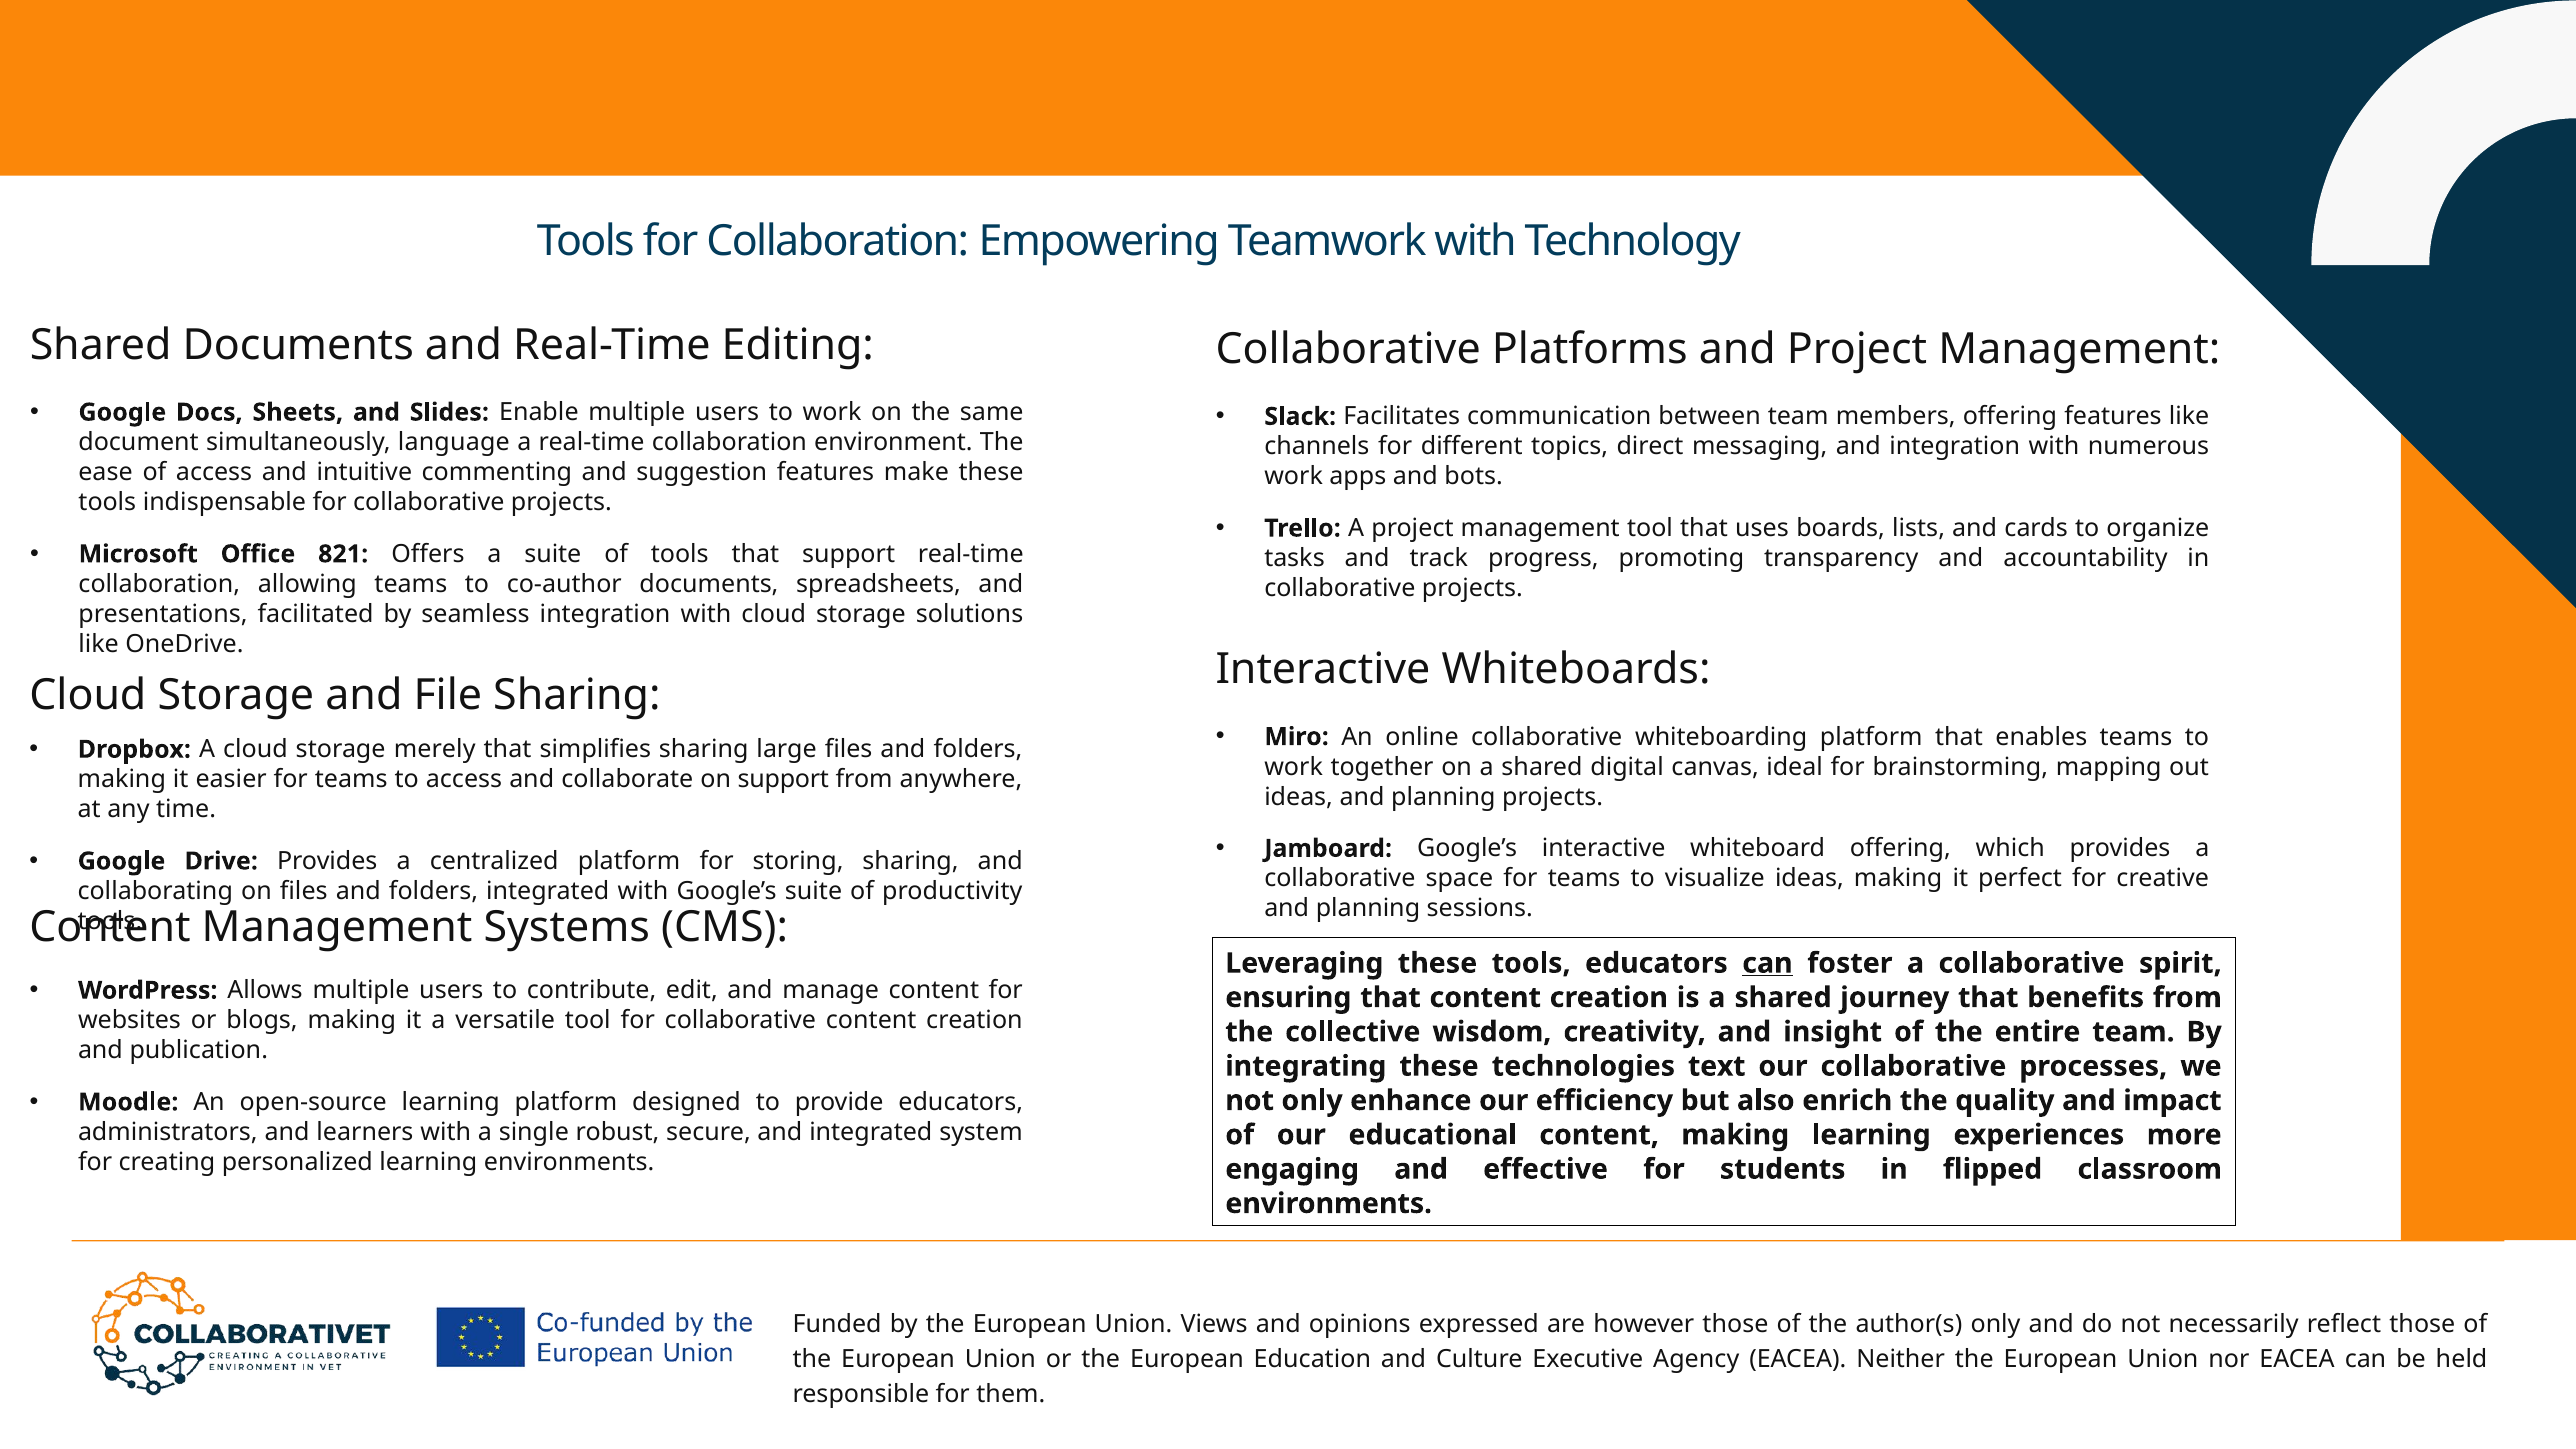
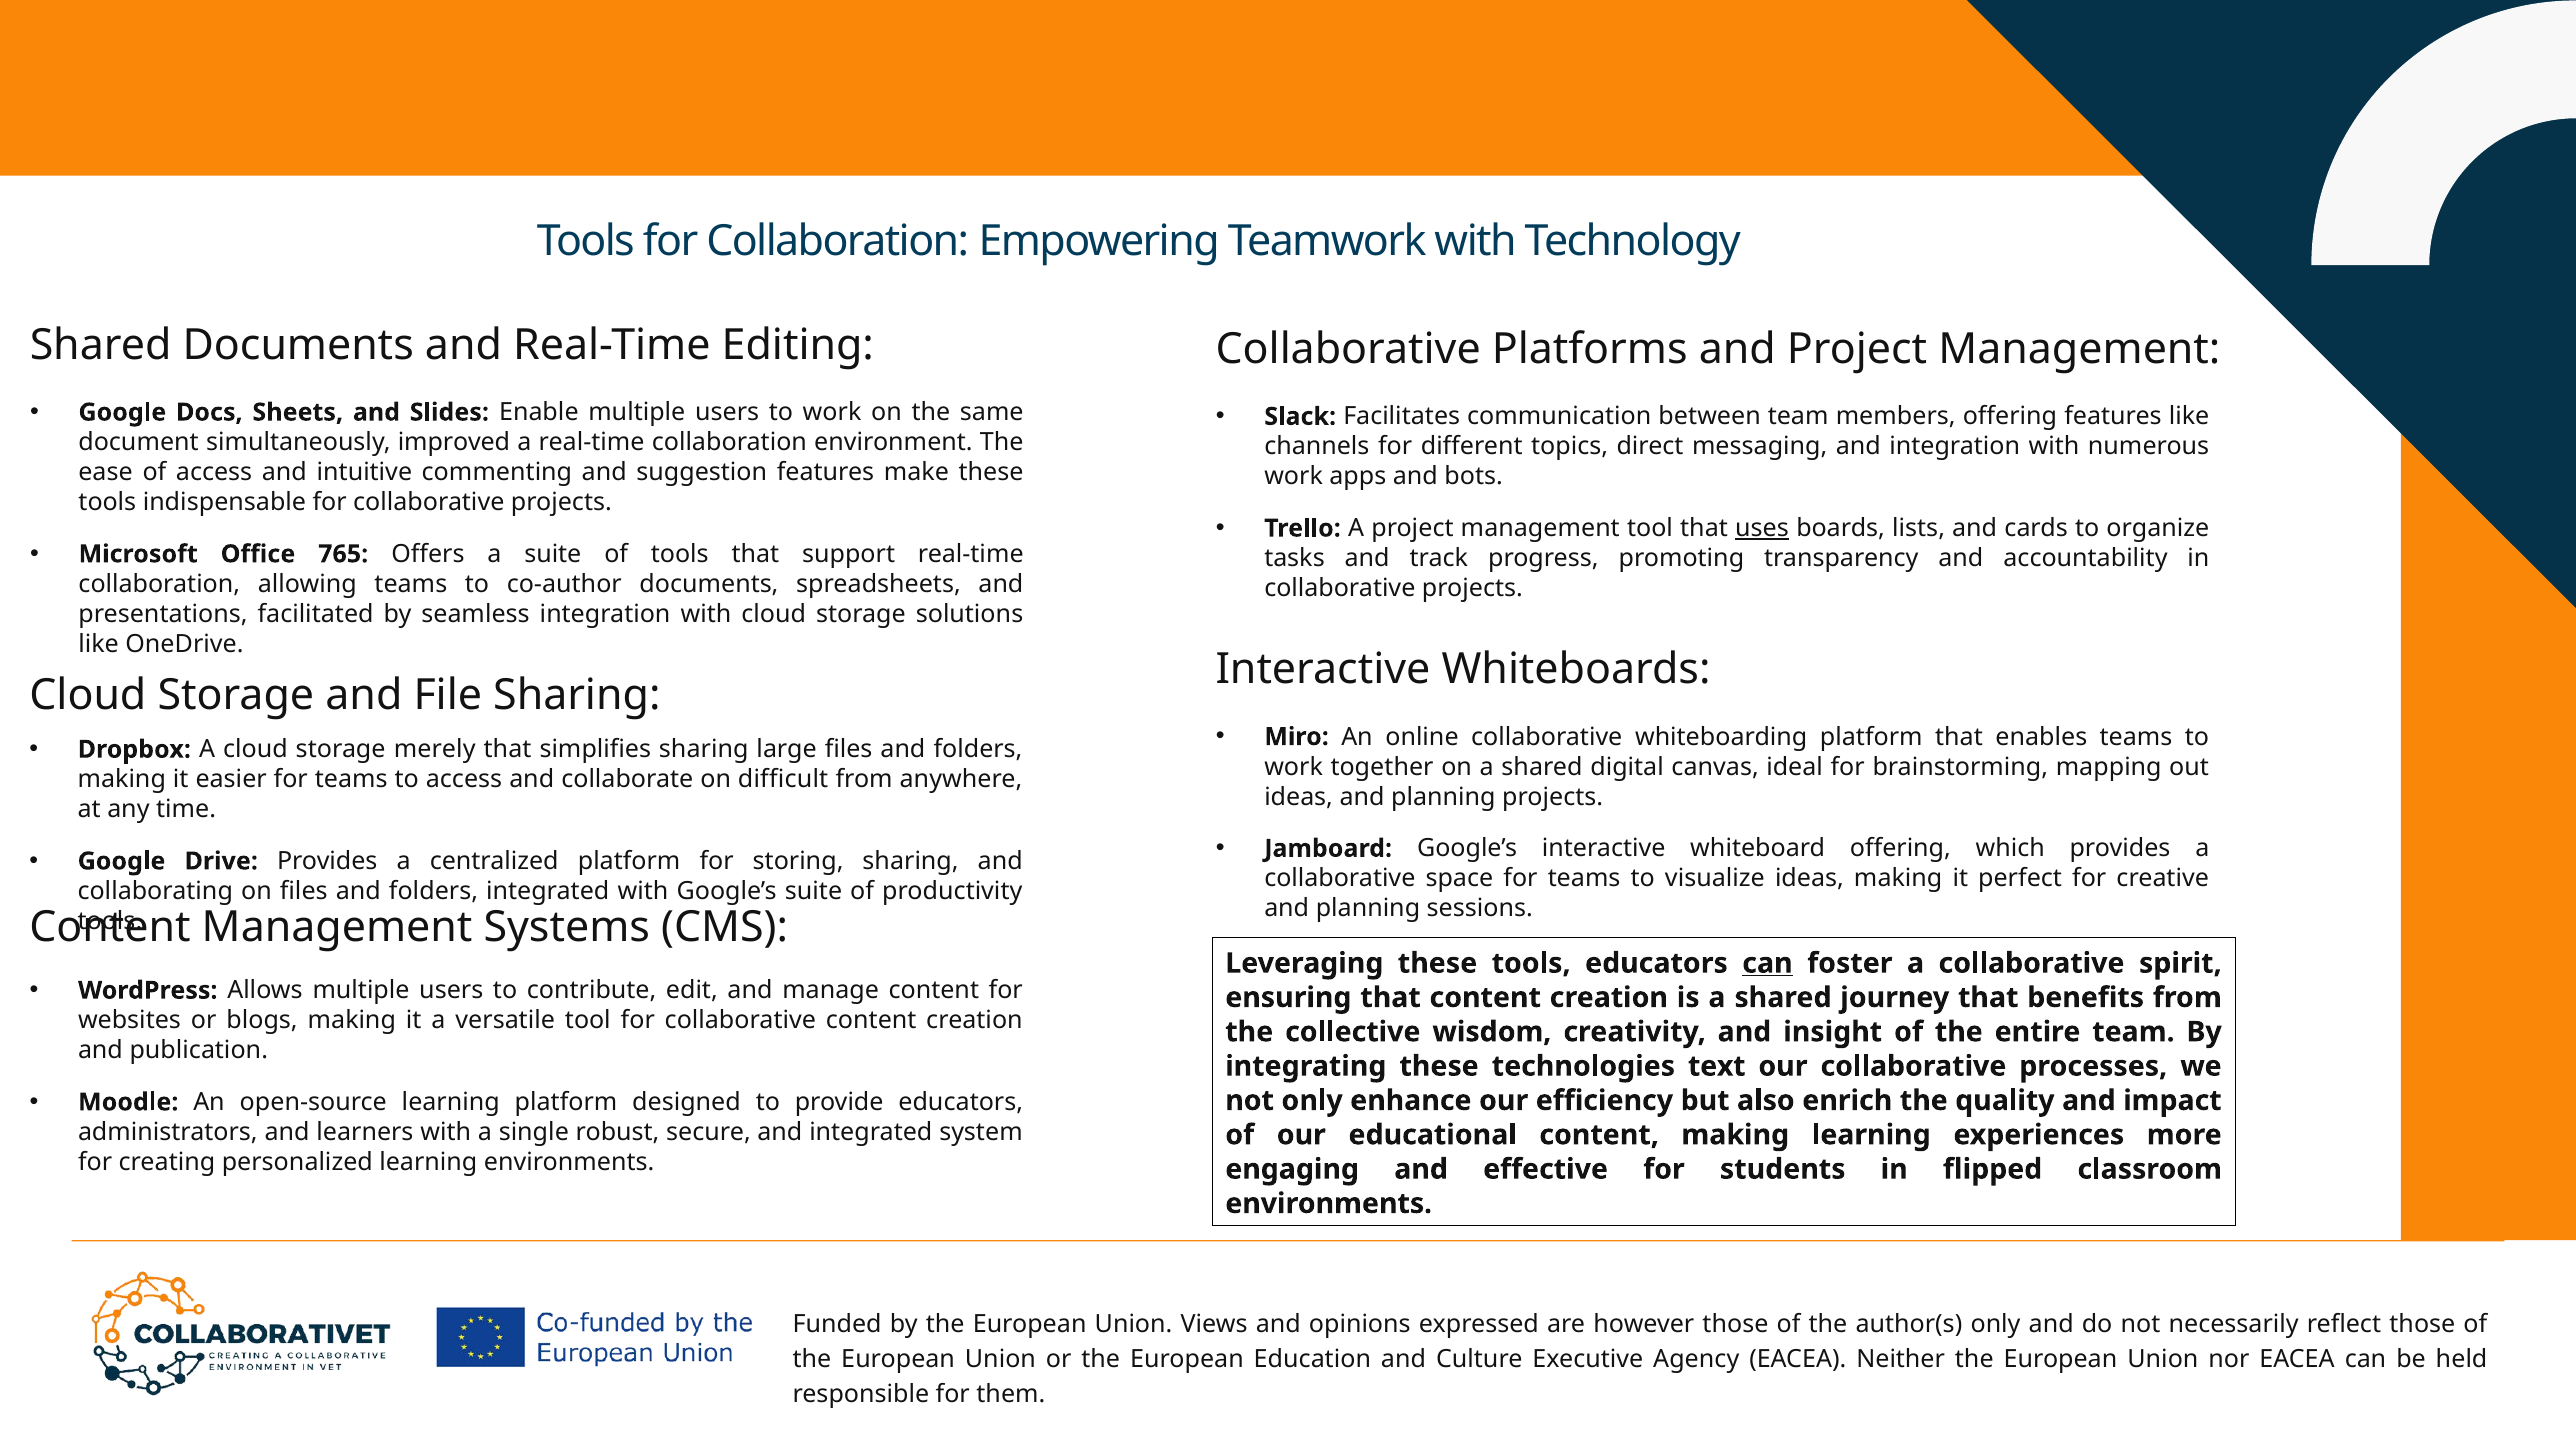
language: language -> improved (454, 442)
uses underline: none -> present (1762, 528)
821: 821 -> 765 (343, 554)
on support: support -> difficult (783, 780)
